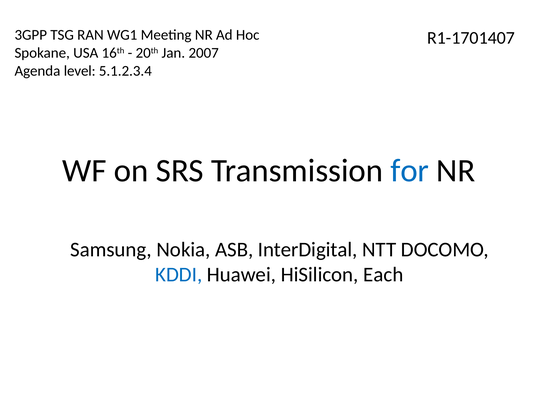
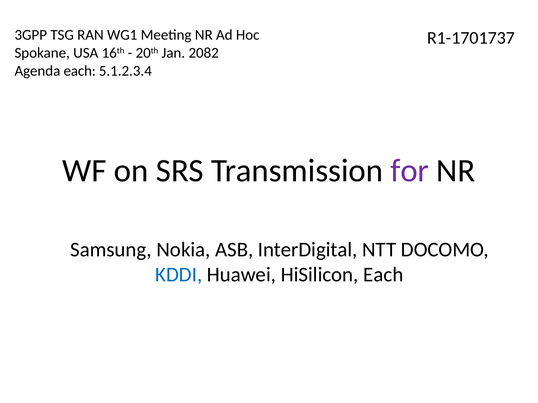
R1-1701407: R1-1701407 -> R1-1701737 (471, 38)
2007: 2007 -> 2082 (204, 53)
Agenda level: level -> each (80, 71)
for colour: blue -> purple (410, 171)
